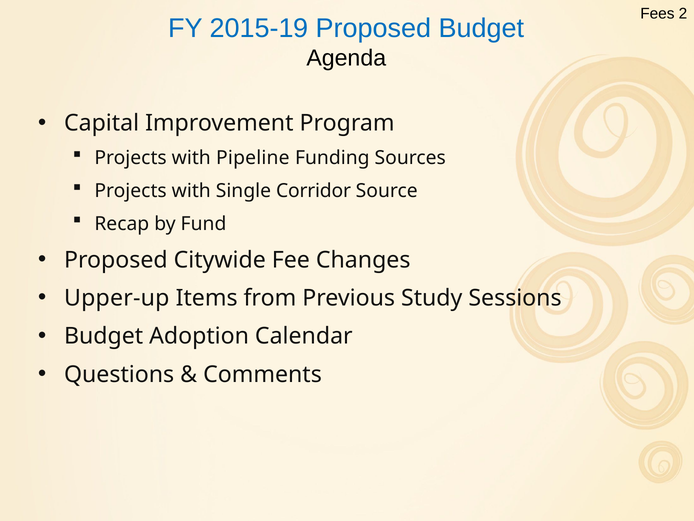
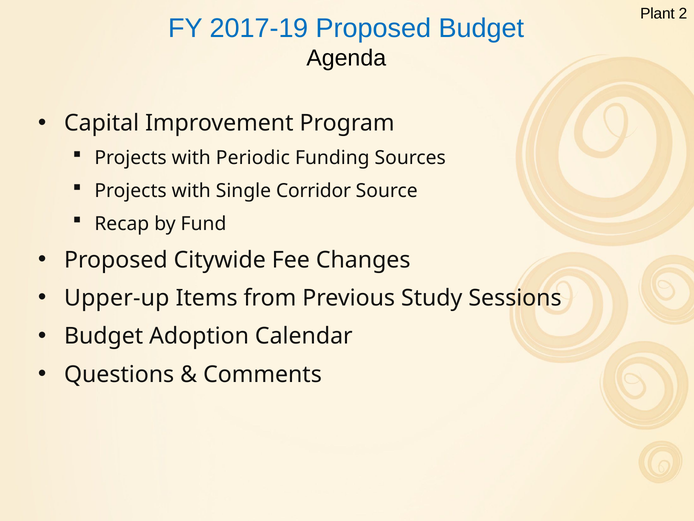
Fees: Fees -> Plant (657, 14)
2015-19: 2015-19 -> 2017-19 (259, 28)
Pipeline: Pipeline -> Periodic (253, 158)
